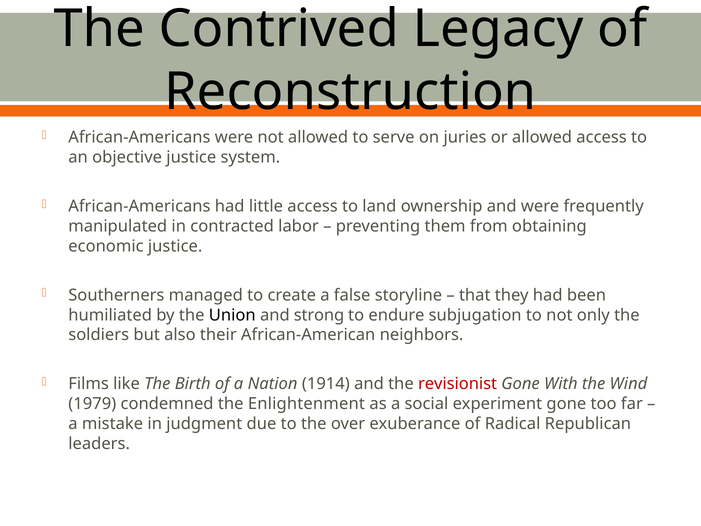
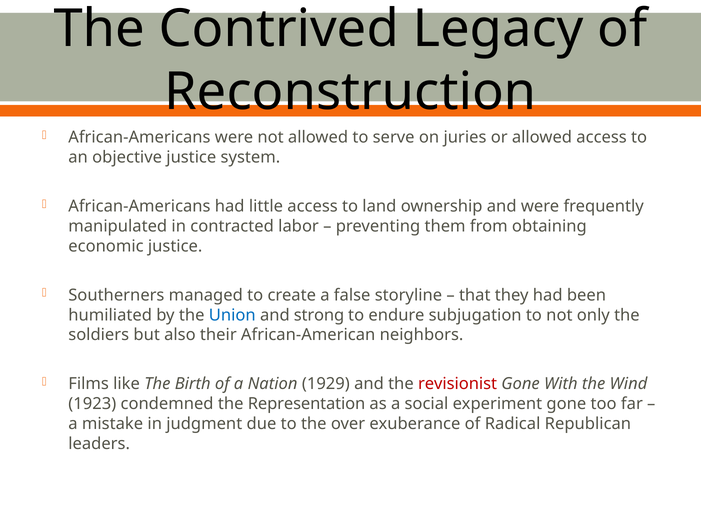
Union colour: black -> blue (232, 315)
1914: 1914 -> 1929 (326, 384)
1979: 1979 -> 1923 (92, 404)
Enlightenment: Enlightenment -> Representation (307, 404)
